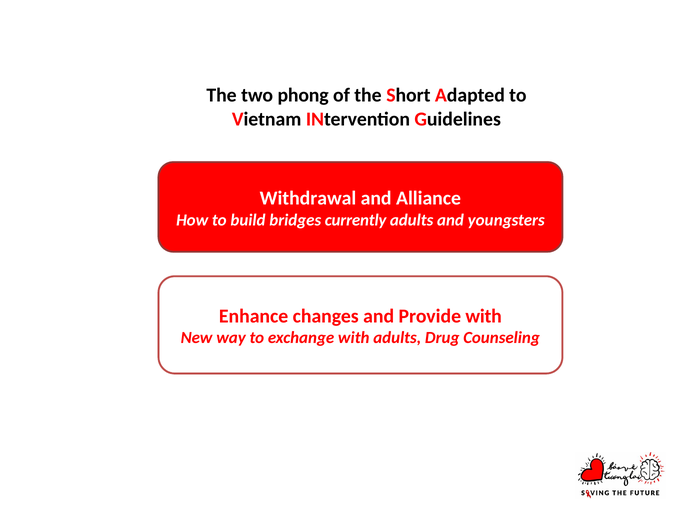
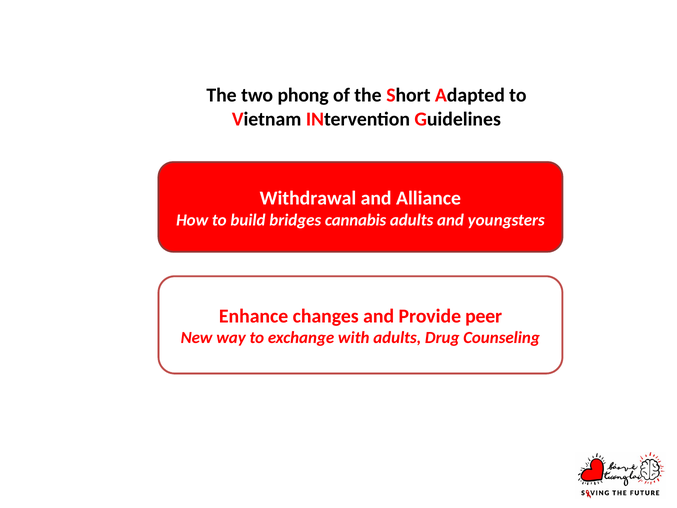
currently: currently -> cannabis (356, 220)
Provide with: with -> peer (484, 316)
